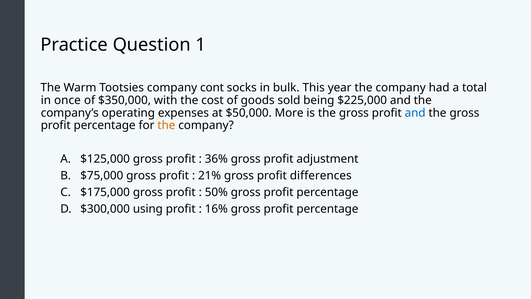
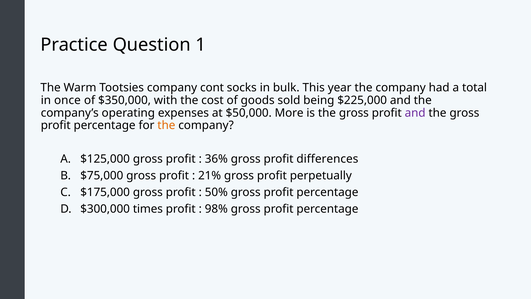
and colour: blue -> purple (415, 113)
adjustment: adjustment -> differences (327, 159)
differences: differences -> perpetually (321, 175)
using: using -> times (148, 209)
16%: 16% -> 98% (216, 209)
